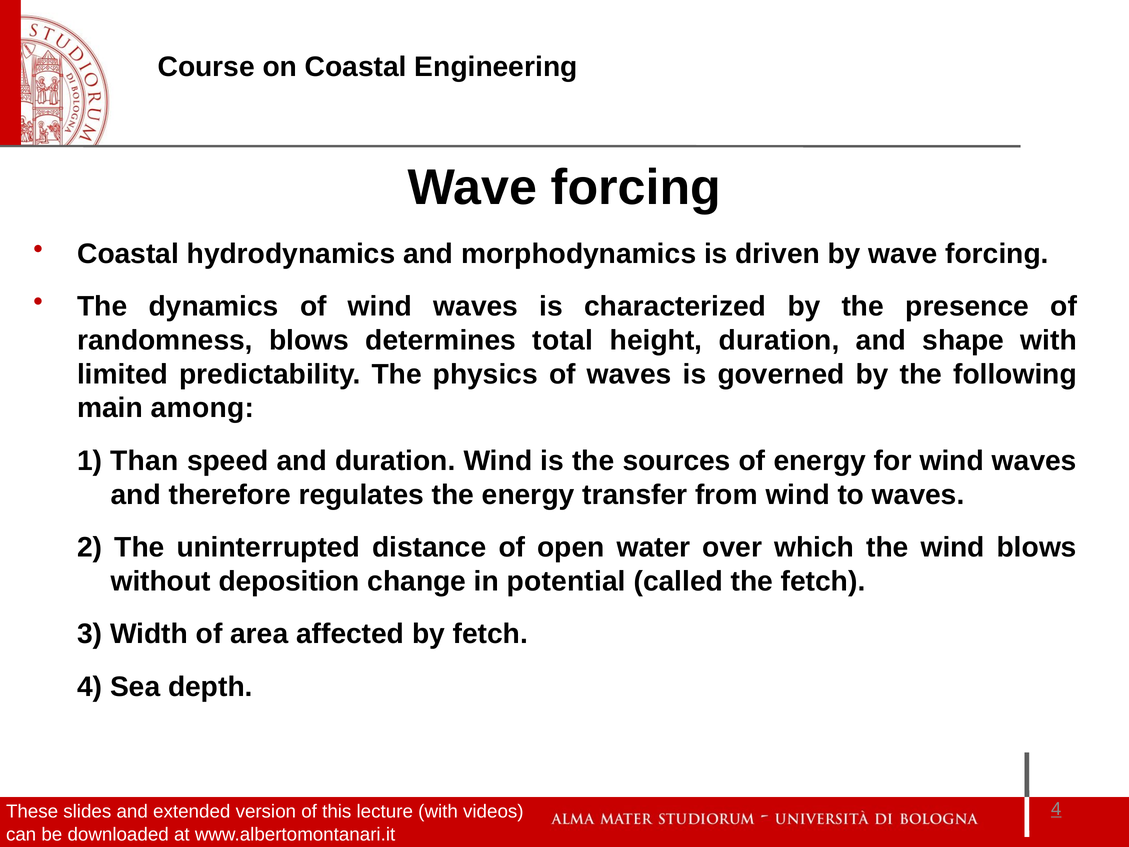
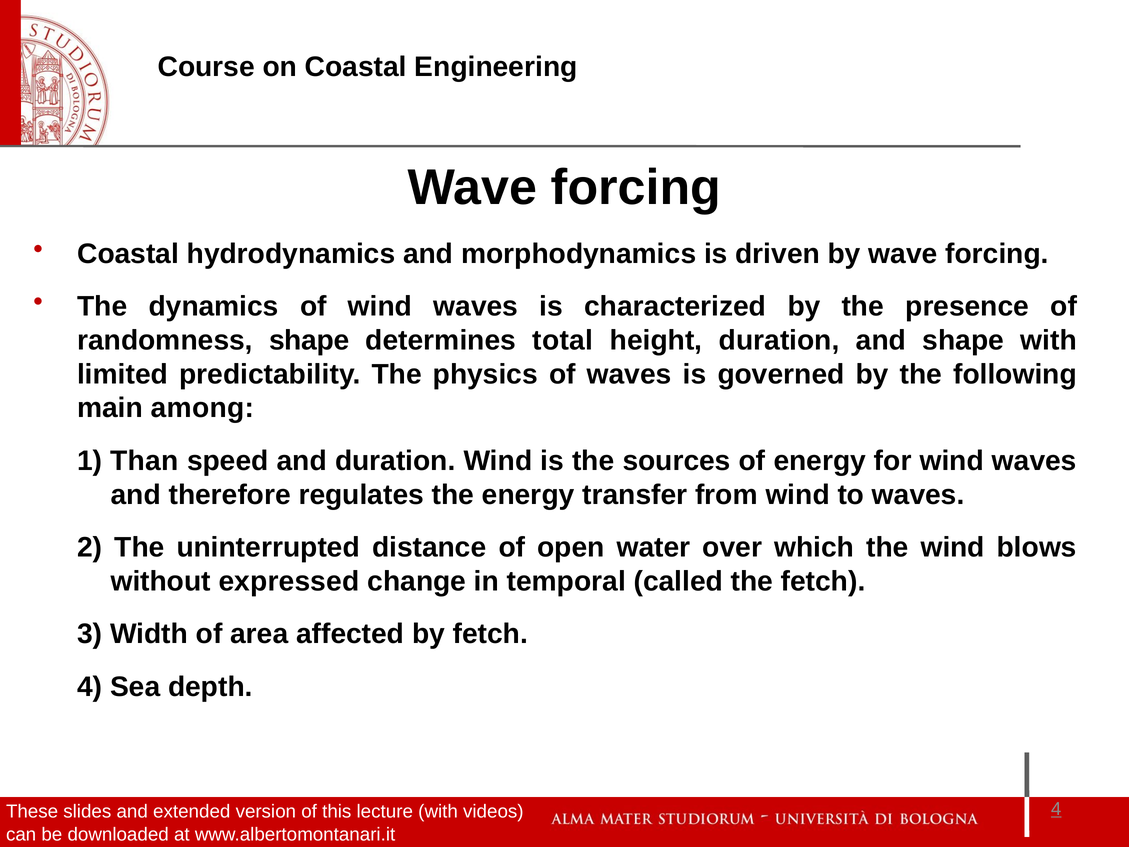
randomness blows: blows -> shape (309, 340)
deposition: deposition -> expressed (289, 581)
potential: potential -> temporal (566, 581)
